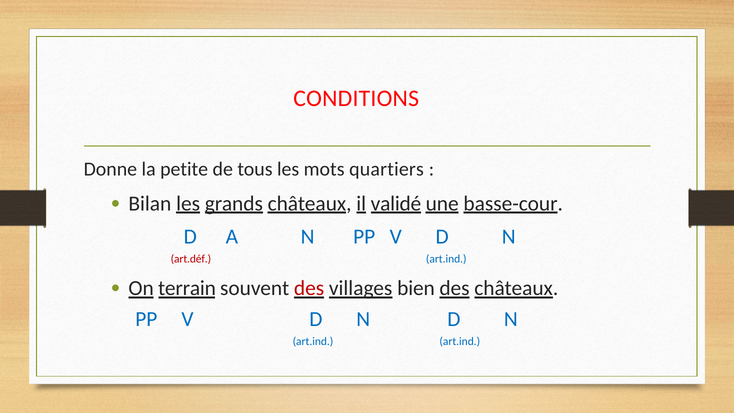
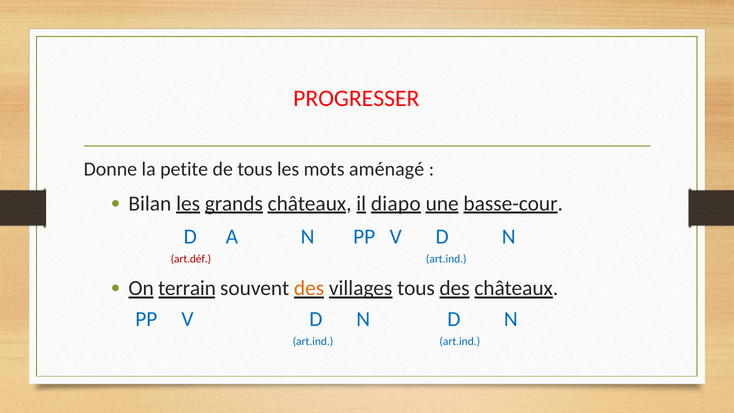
CONDITIONS: CONDITIONS -> PROGRESSER (356, 99)
quartiers: quartiers -> aménagé (387, 169)
validé: validé -> diapo (396, 203)
des colour: red -> orange (309, 288)
villages bien: bien -> tous (416, 288)
